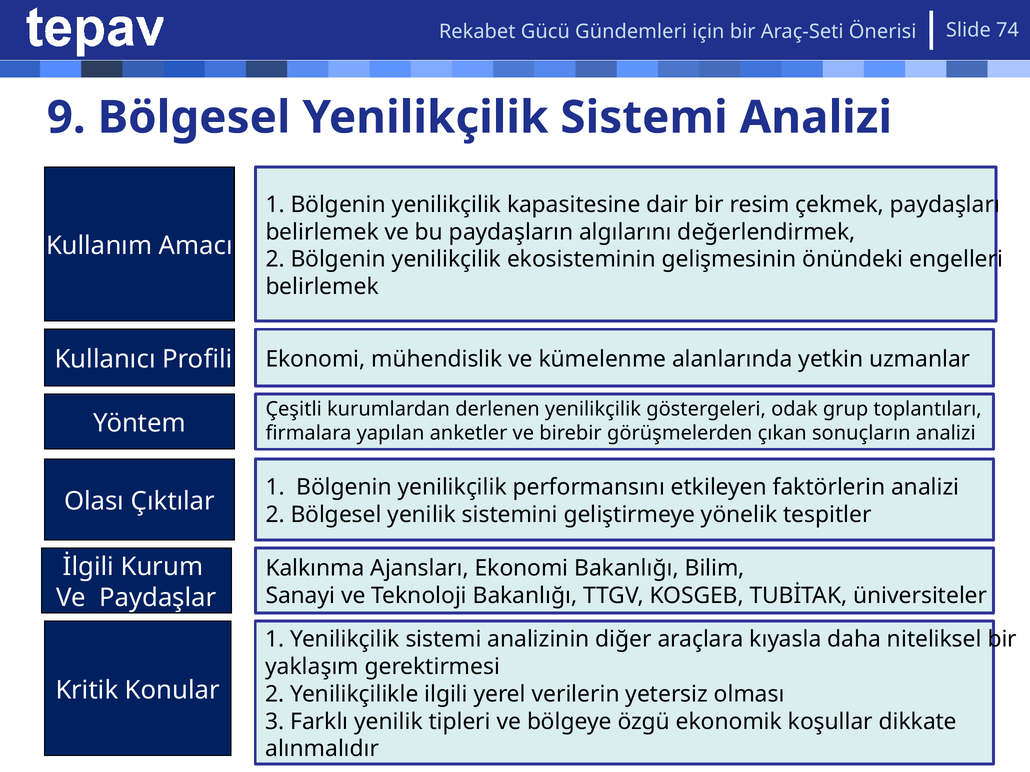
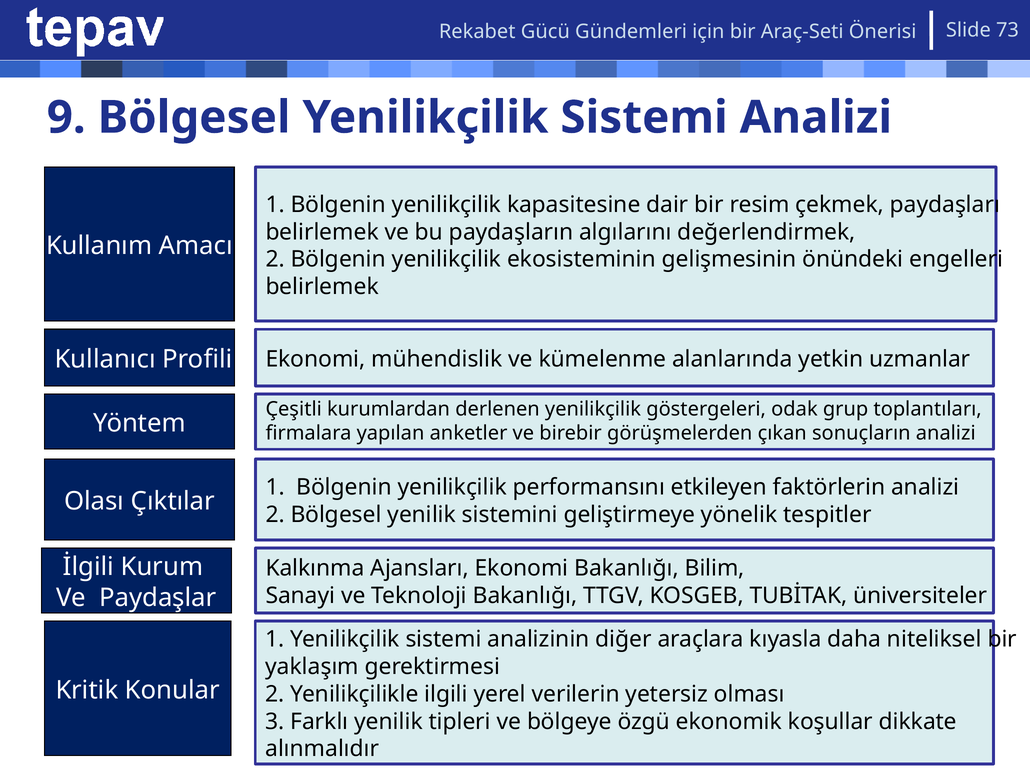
74: 74 -> 73 (1007, 30)
